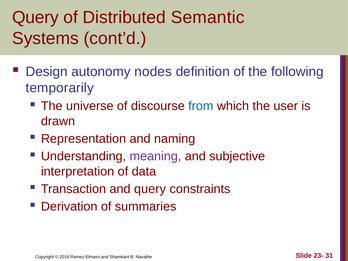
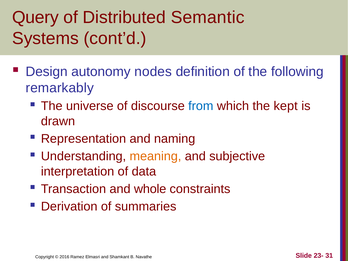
temporarily: temporarily -> remarkably (60, 88)
user: user -> kept (286, 106)
meaning colour: purple -> orange (155, 156)
and query: query -> whole (150, 189)
